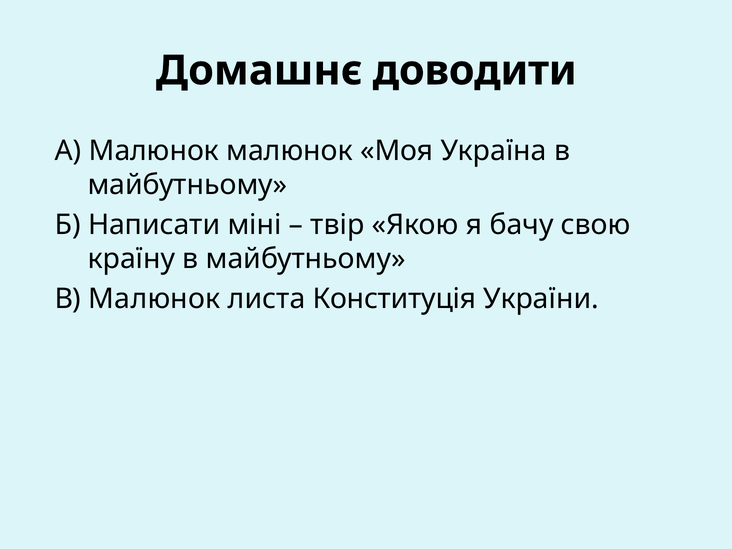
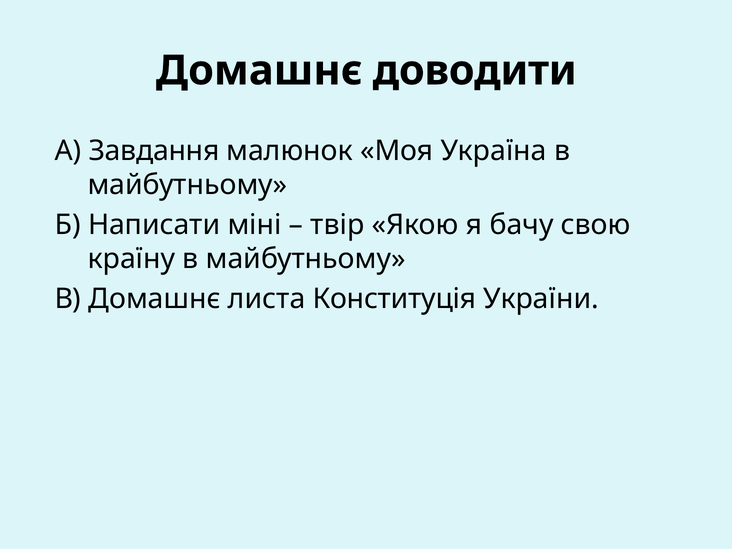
А Малюнок: Малюнок -> Завдання (154, 151)
В Малюнок: Малюнок -> Домашнє (155, 299)
